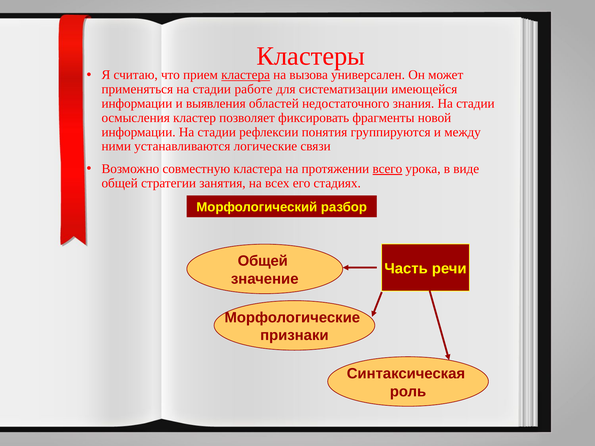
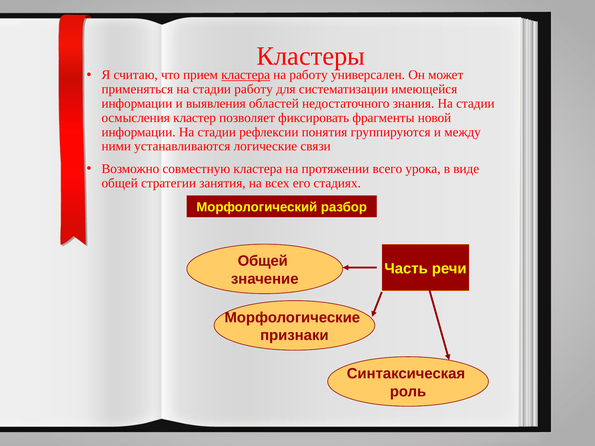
на вызова: вызова -> работу (309, 75)
стадии работе: работе -> работу (254, 89)
всего underline: present -> none (387, 169)
